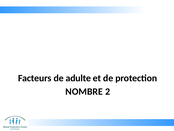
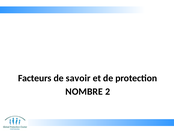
adulte: adulte -> savoir (78, 78)
